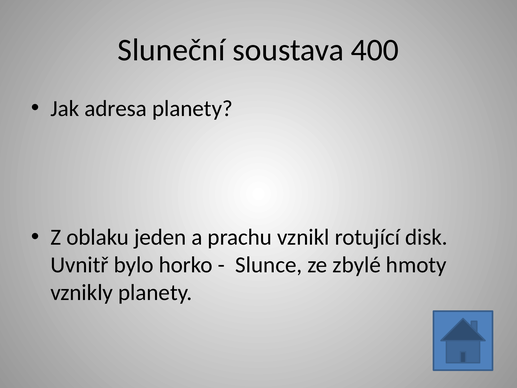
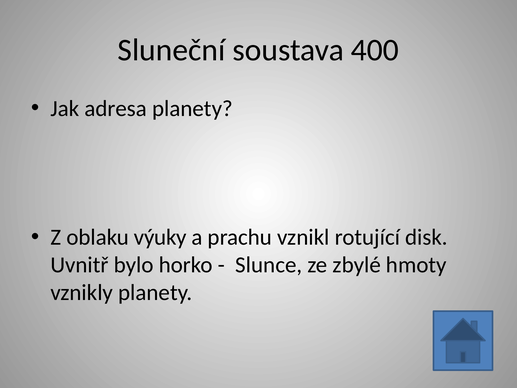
jeden: jeden -> výuky (160, 237)
